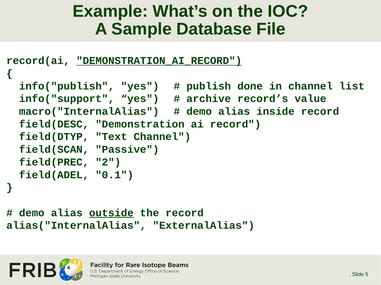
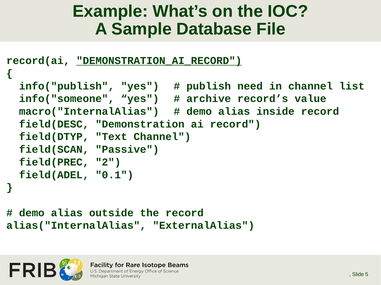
done: done -> need (250, 86)
info("support: info("support -> info("someone (67, 99)
outside underline: present -> none (111, 213)
